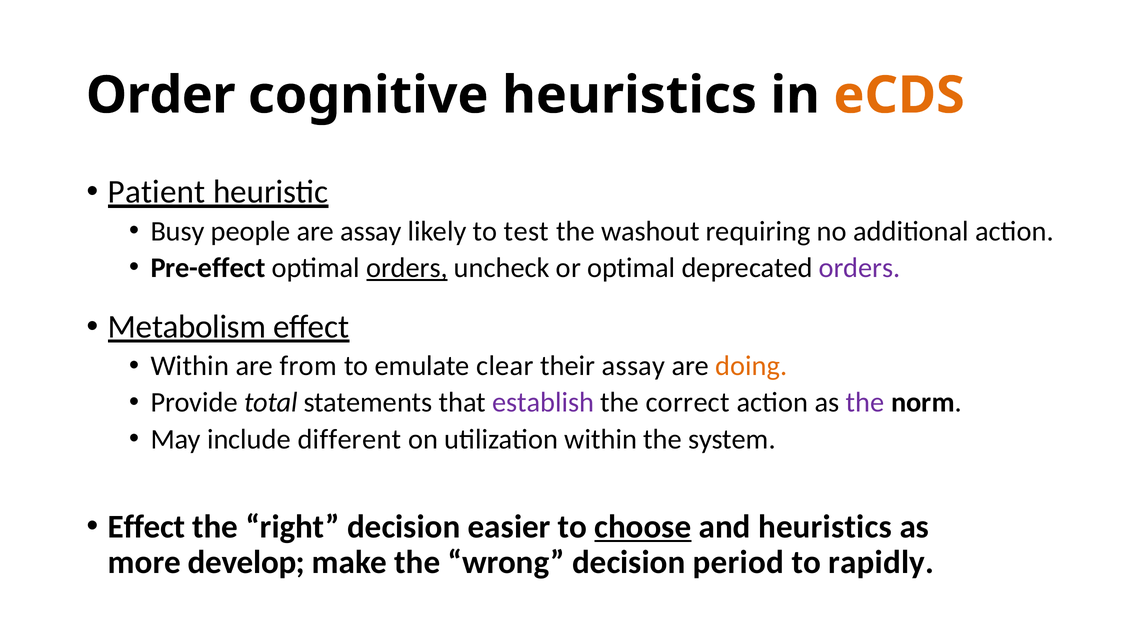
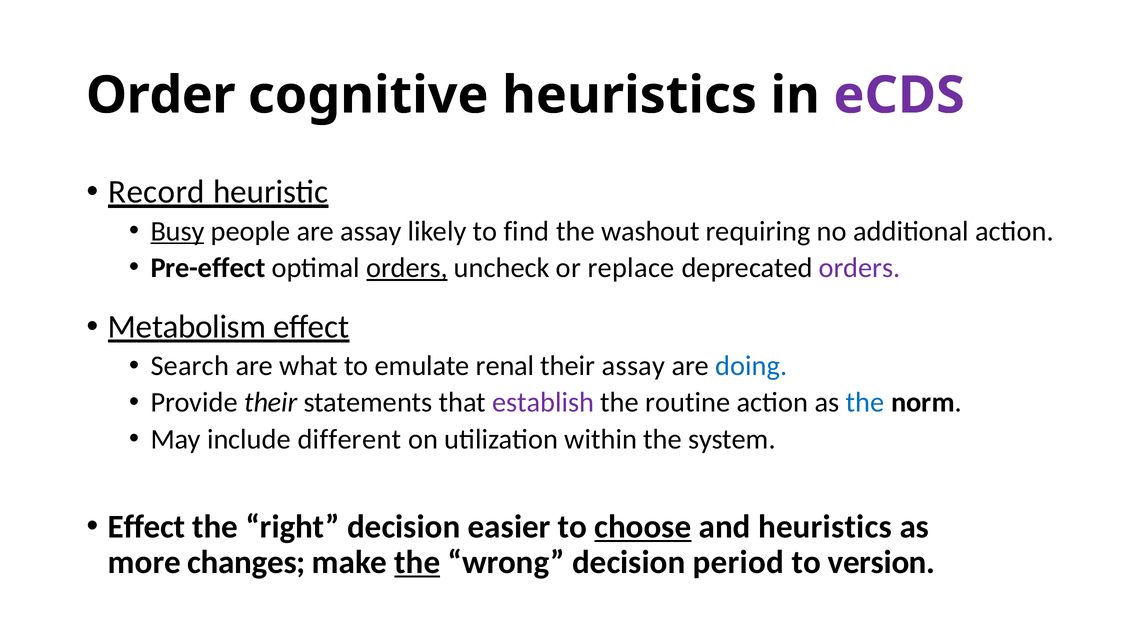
eCDS colour: orange -> purple (899, 95)
Patient: Patient -> Record (157, 192)
Busy underline: none -> present (177, 231)
test: test -> find (526, 231)
or optimal: optimal -> replace (631, 268)
Within: Within -> Search (190, 366)
from: from -> what (308, 366)
clear: clear -> renal (505, 366)
doing colour: orange -> blue (751, 366)
Provide total: total -> their (271, 403)
correct: correct -> routine (688, 403)
the colour: purple -> blue (865, 403)
develop: develop -> changes (246, 562)
the underline: none -> present (417, 562)
rapidly: rapidly -> version (882, 562)
